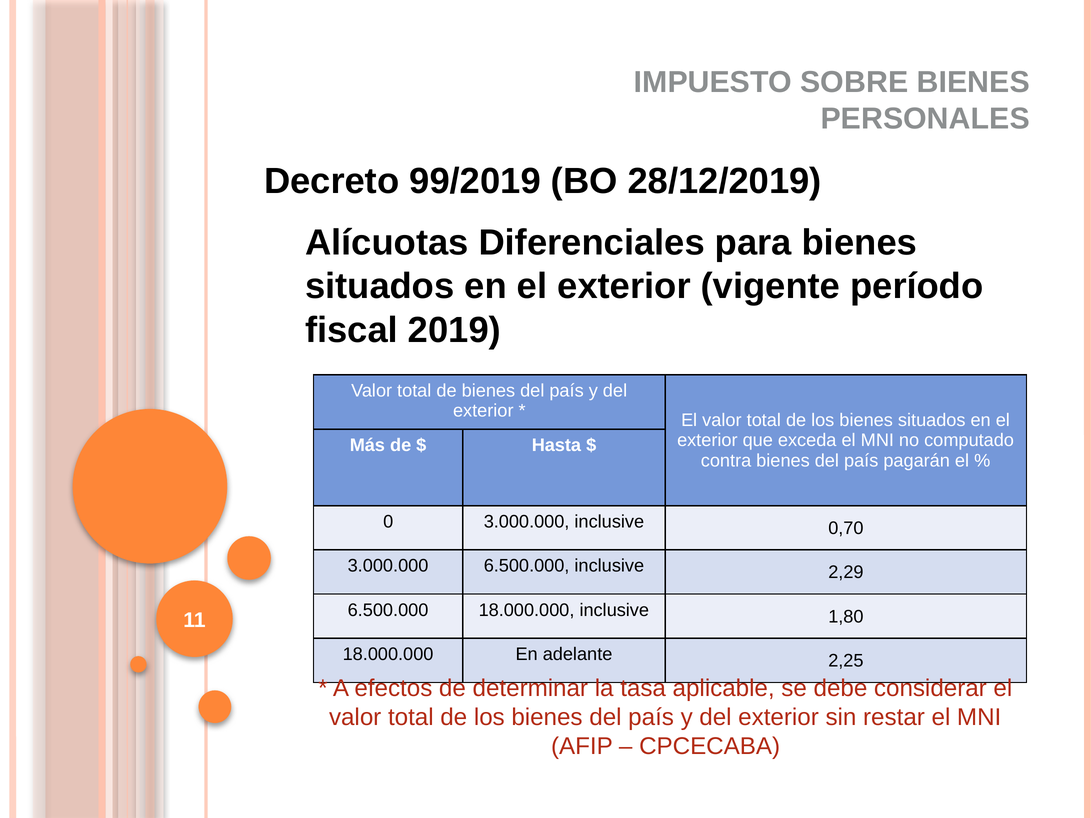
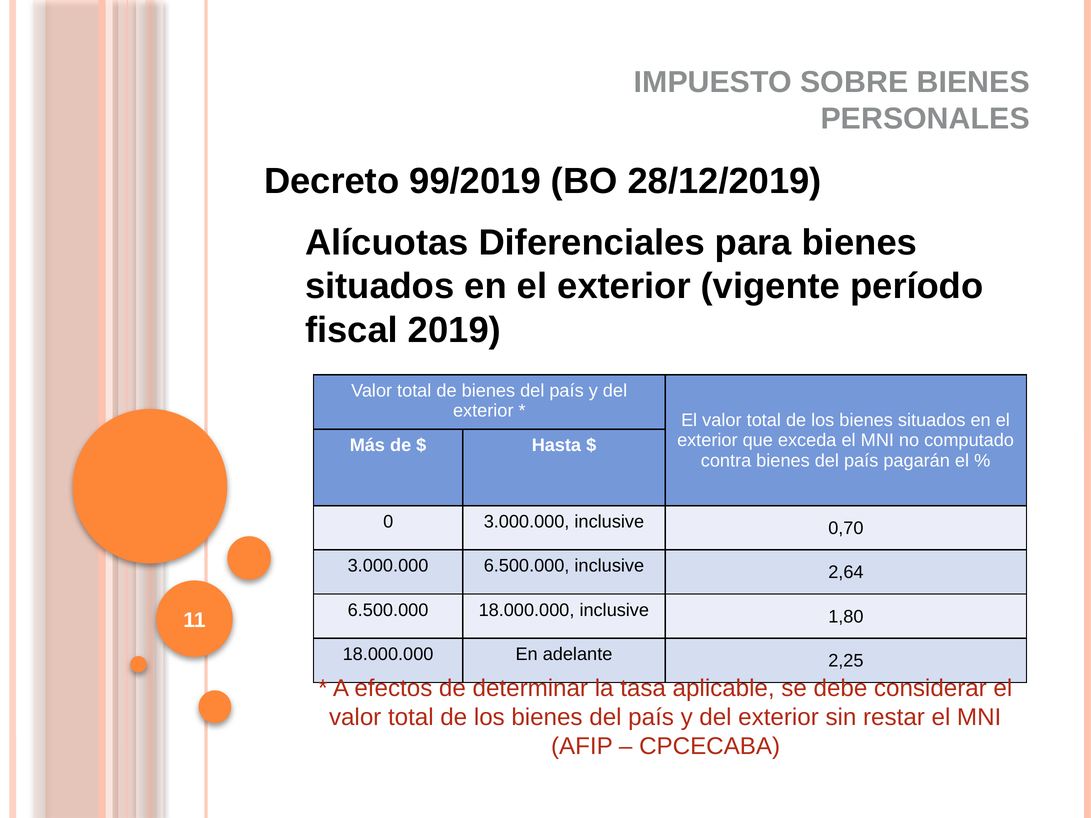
2,29: 2,29 -> 2,64 (846, 572)
